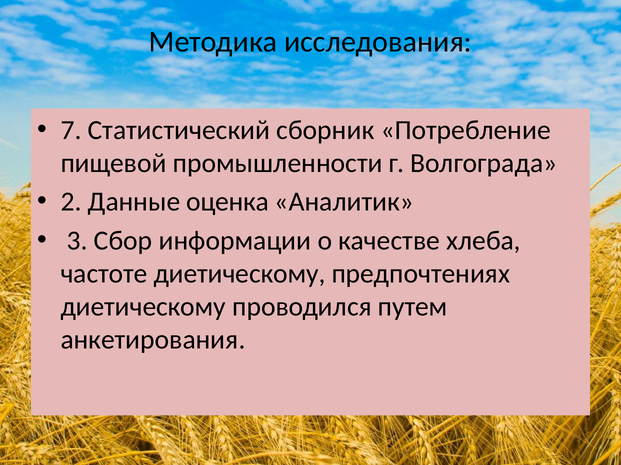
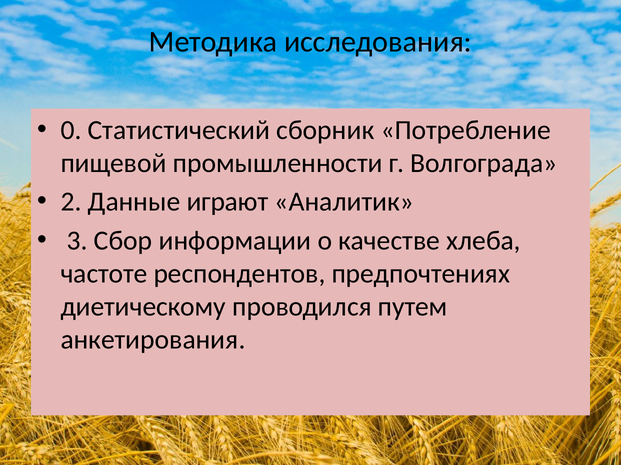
7: 7 -> 0 (71, 130)
оценка: оценка -> играют (227, 202)
частоте диетическому: диетическому -> респондентов (239, 274)
